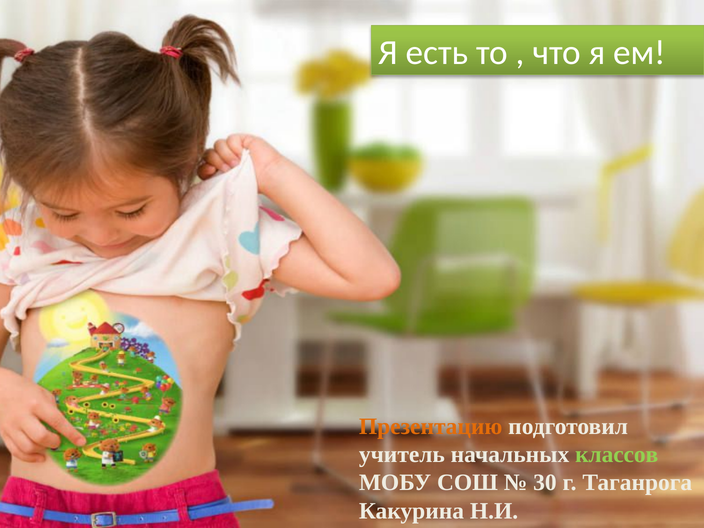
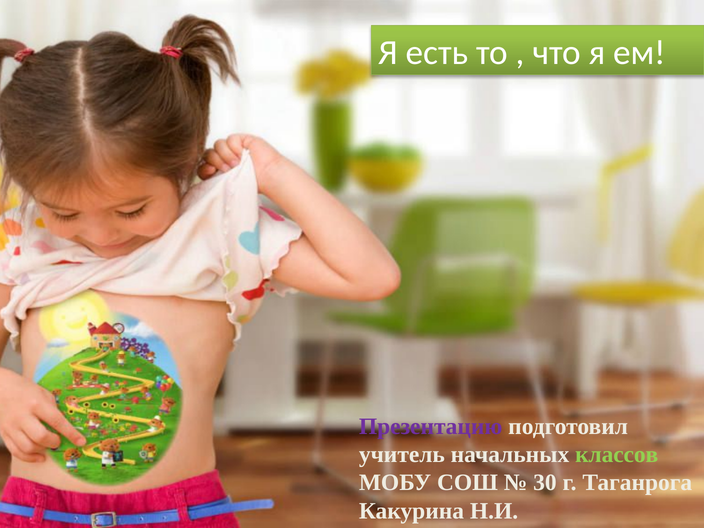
Презентацию colour: orange -> purple (431, 426)
